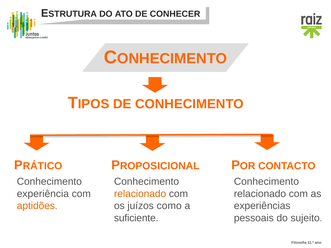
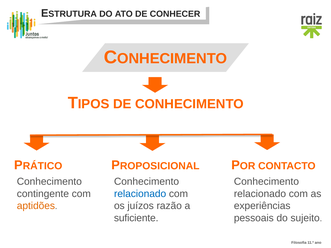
experiência: experiência -> contingente (43, 194)
relacionado colour: orange -> blue (140, 194)
como: como -> razão (169, 206)
